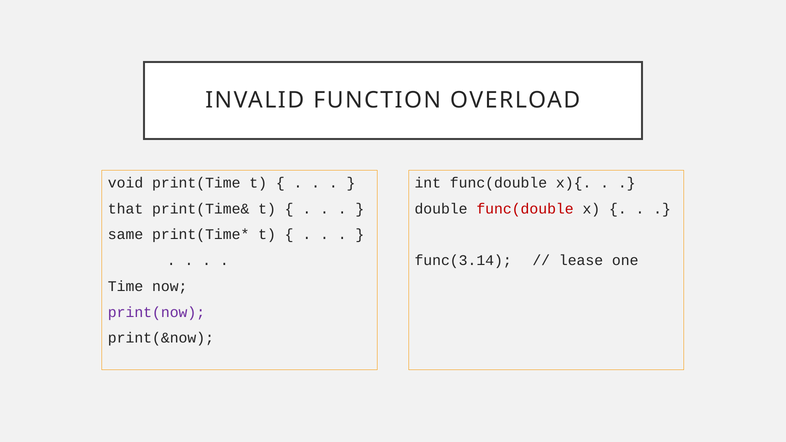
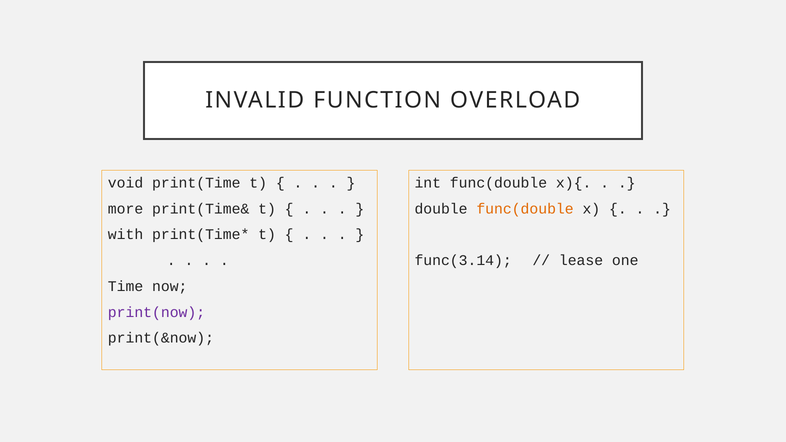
that: that -> more (126, 209)
func(double colour: red -> orange (525, 209)
same: same -> with (126, 235)
